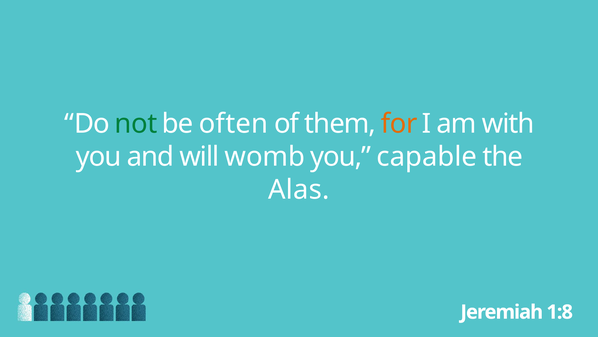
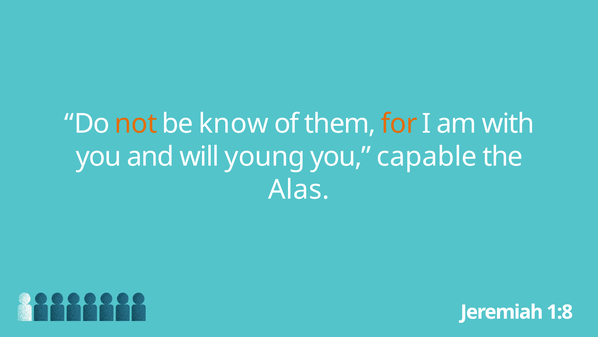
not colour: green -> orange (136, 124)
often: often -> know (234, 124)
womb: womb -> young (265, 157)
